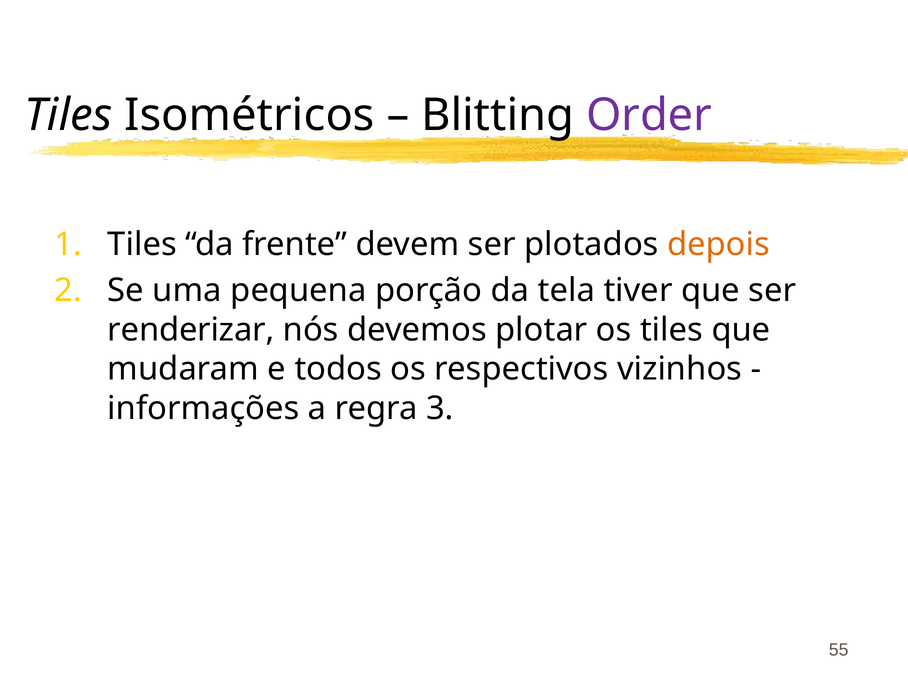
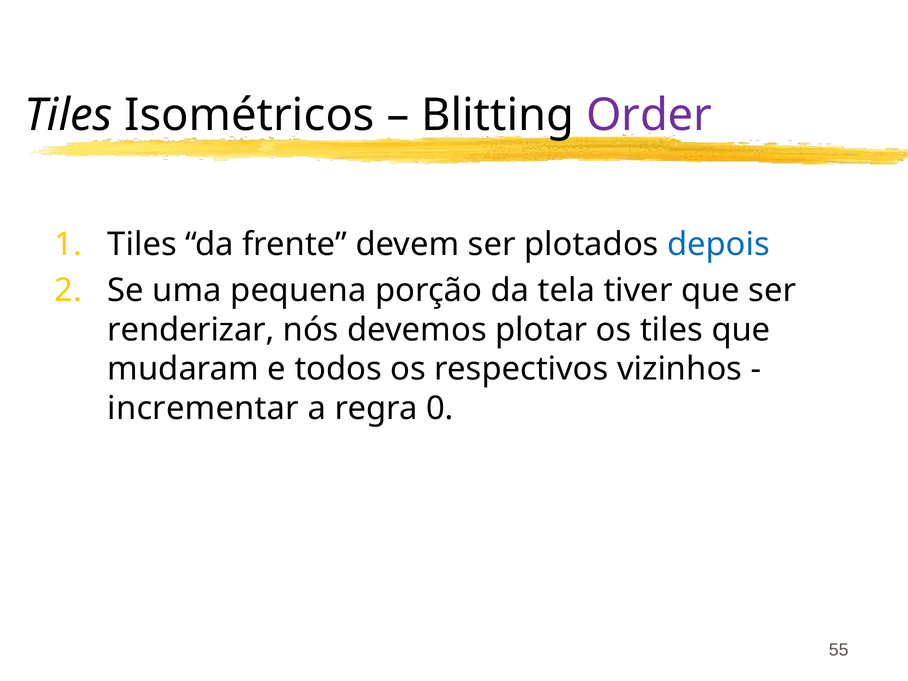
depois colour: orange -> blue (718, 245)
informações: informações -> incrementar (203, 408)
3: 3 -> 0 (440, 408)
